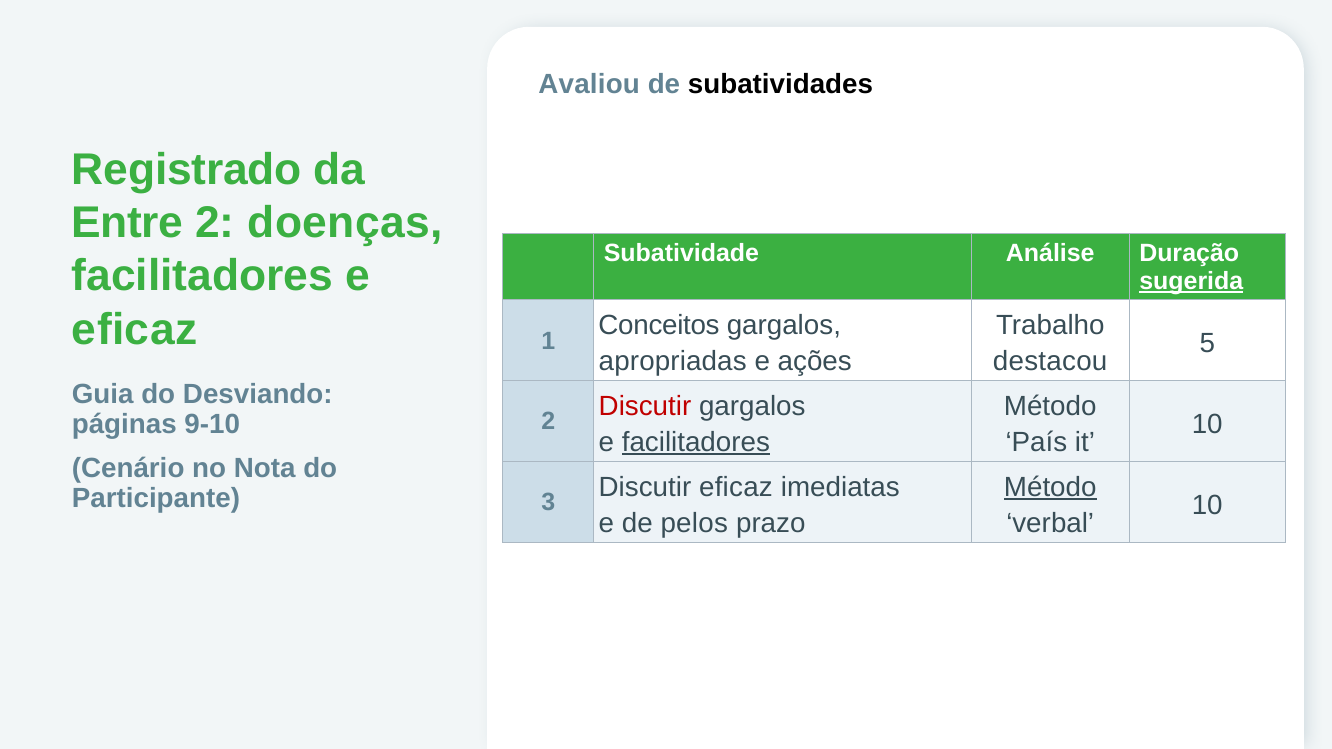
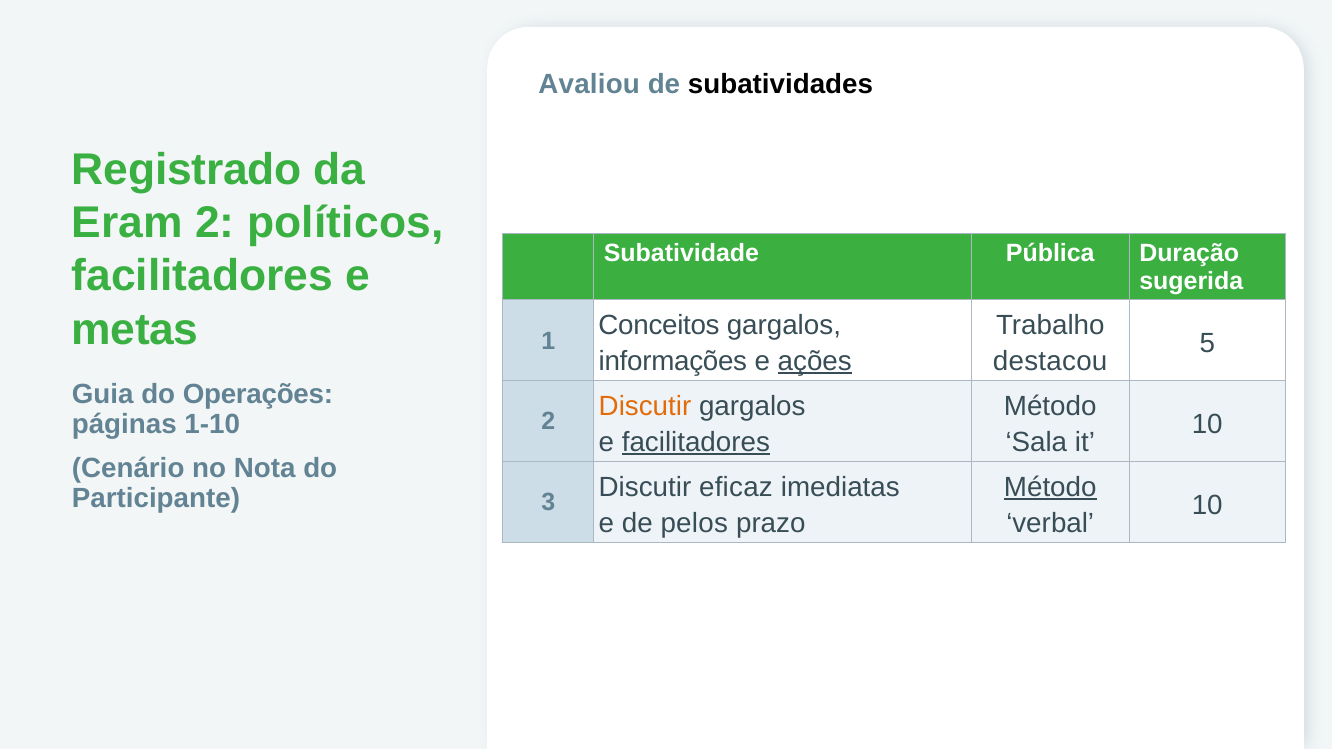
Entre: Entre -> Eram (127, 223)
doenças: doenças -> políticos (346, 223)
Análise: Análise -> Pública (1050, 253)
sugerida underline: present -> none (1191, 281)
eficaz: eficaz -> metas (135, 330)
apropriadas: apropriadas -> informações (673, 361)
ações underline: none -> present (815, 361)
Desviando: Desviando -> Operações (258, 394)
Discutir colour: red -> orange (645, 406)
9-10: 9-10 -> 1-10 (212, 424)
País: País -> Sala (1036, 442)
